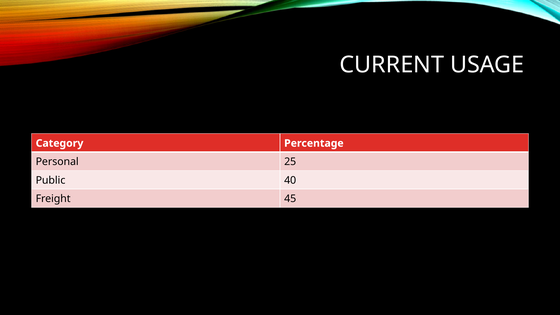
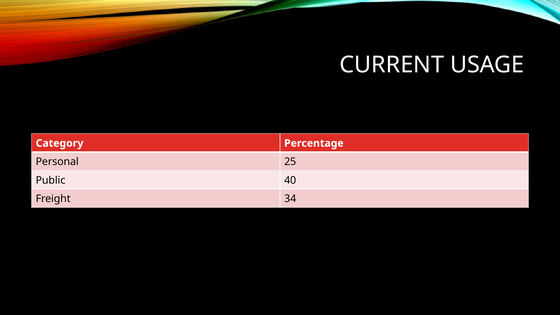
45: 45 -> 34 (290, 199)
